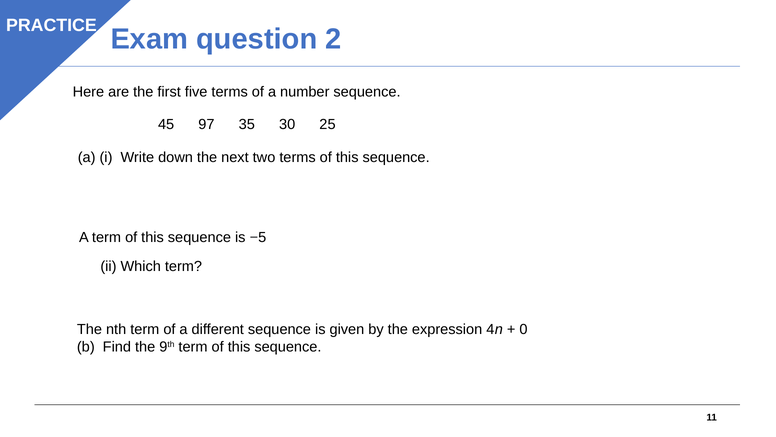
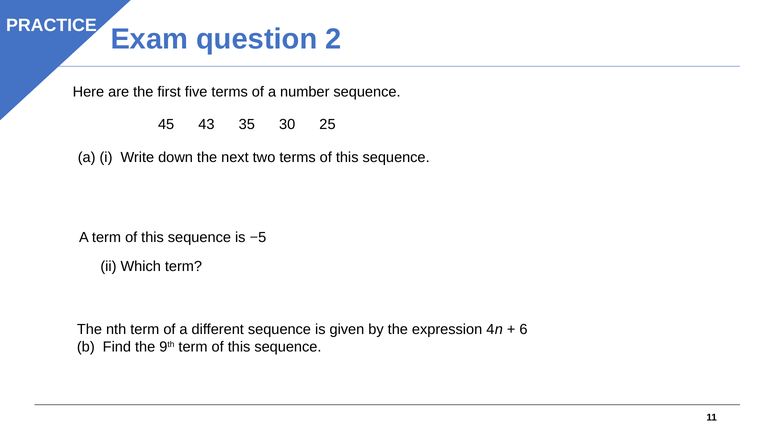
97: 97 -> 43 (206, 124)
0: 0 -> 6 (523, 329)
